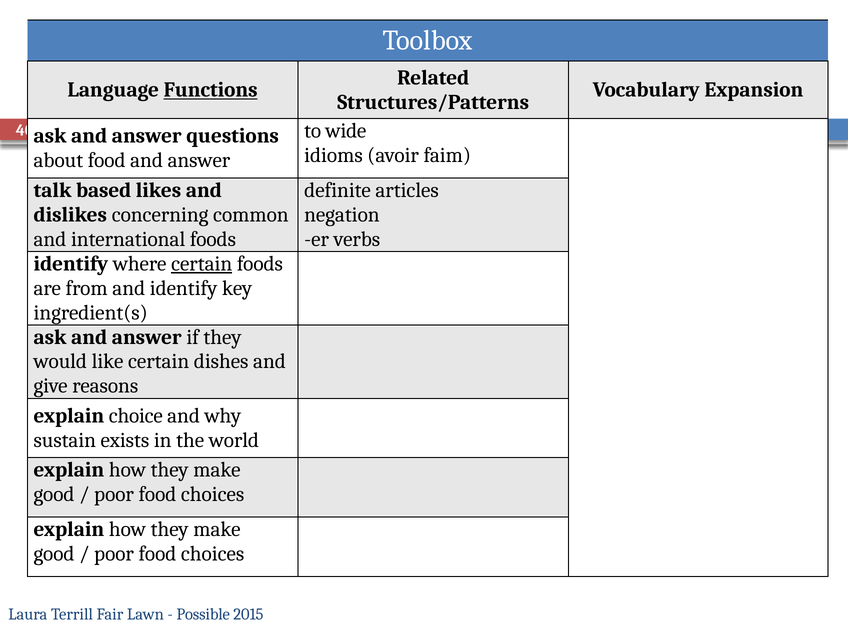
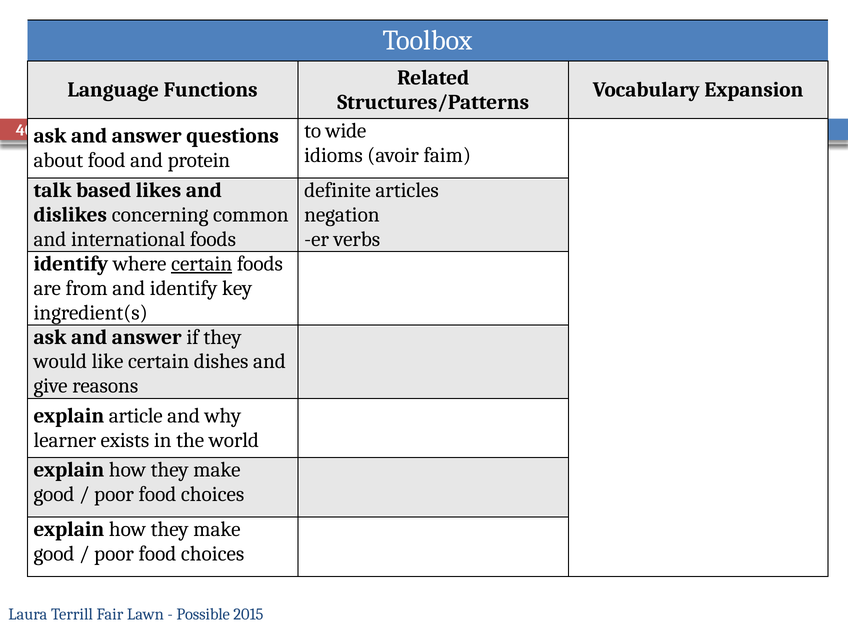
Functions underline: present -> none (211, 90)
food and answer: answer -> protein (199, 160)
choice: choice -> article (136, 416)
sustain: sustain -> learner (65, 440)
